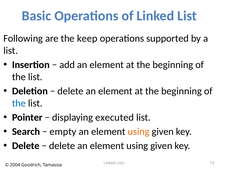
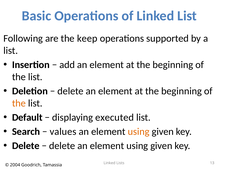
the colour: blue -> orange (19, 103)
Pointer: Pointer -> Default (27, 117)
empty: empty -> values (63, 132)
